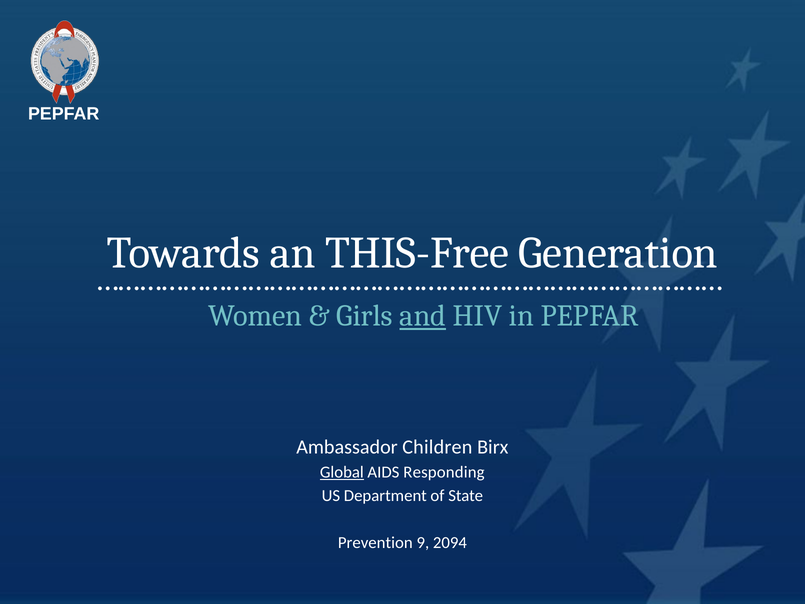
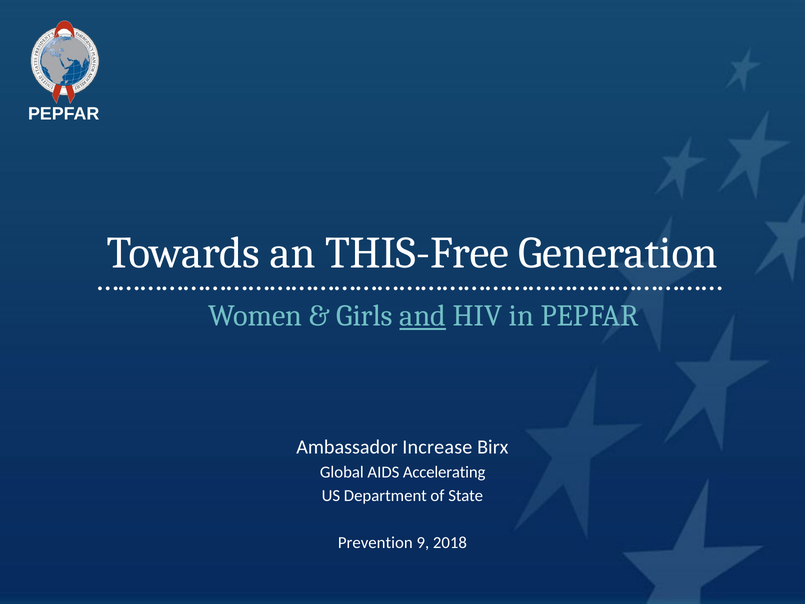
Children: Children -> Increase (437, 447)
Global underline: present -> none (342, 472)
Responding: Responding -> Accelerating (444, 472)
2094: 2094 -> 2018 (450, 543)
